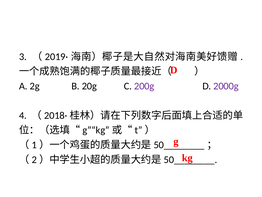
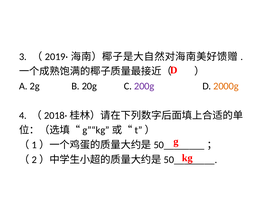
2000g colour: purple -> orange (226, 86)
